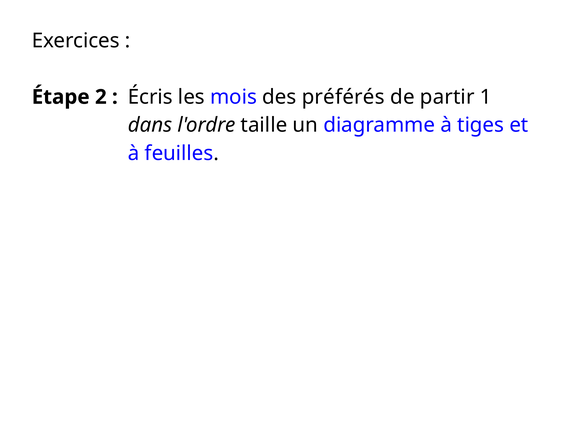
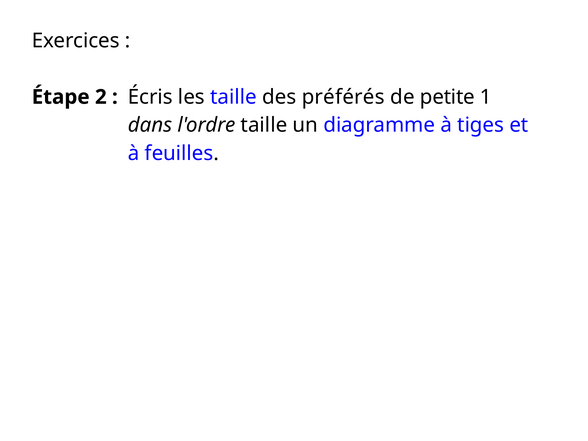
les mois: mois -> taille (233, 97)
partir: partir -> petite (447, 97)
